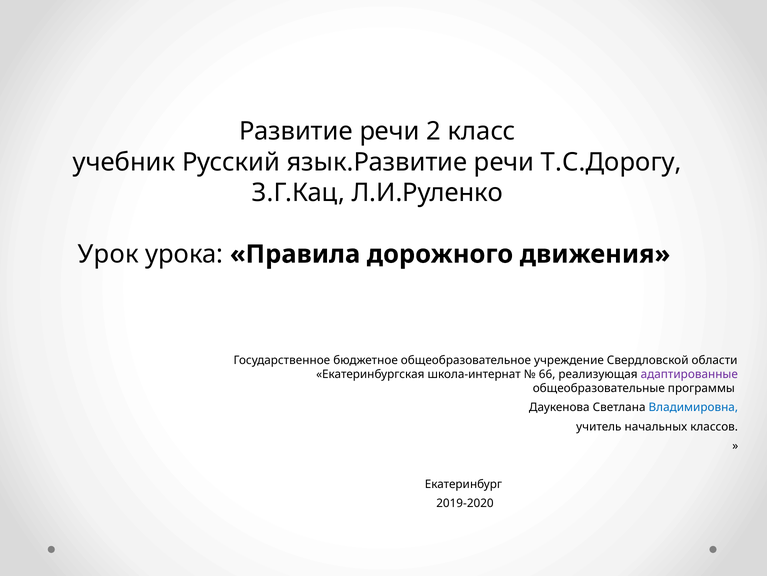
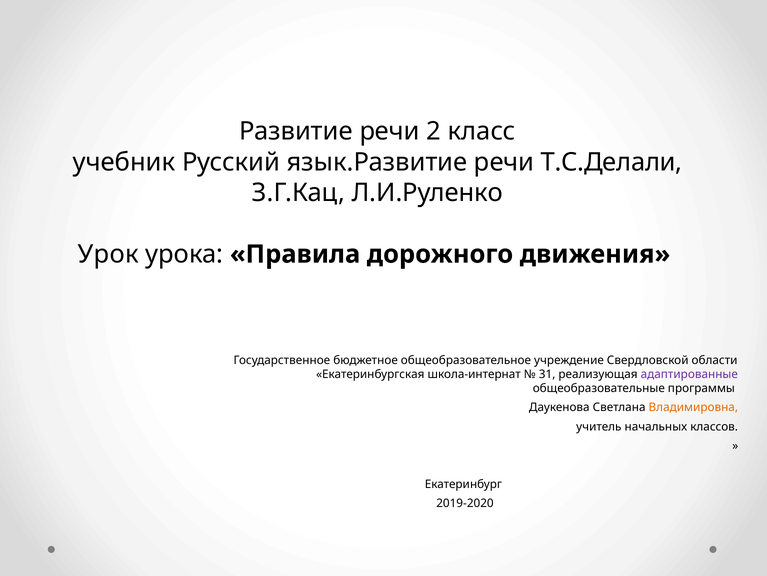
Т.С.Дорогу: Т.С.Дорогу -> Т.С.Делали (612, 162)
66: 66 -> 31 (547, 374)
Владимировна colour: blue -> orange (693, 407)
